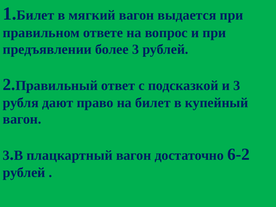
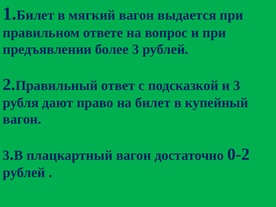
6-2: 6-2 -> 0-2 (239, 154)
